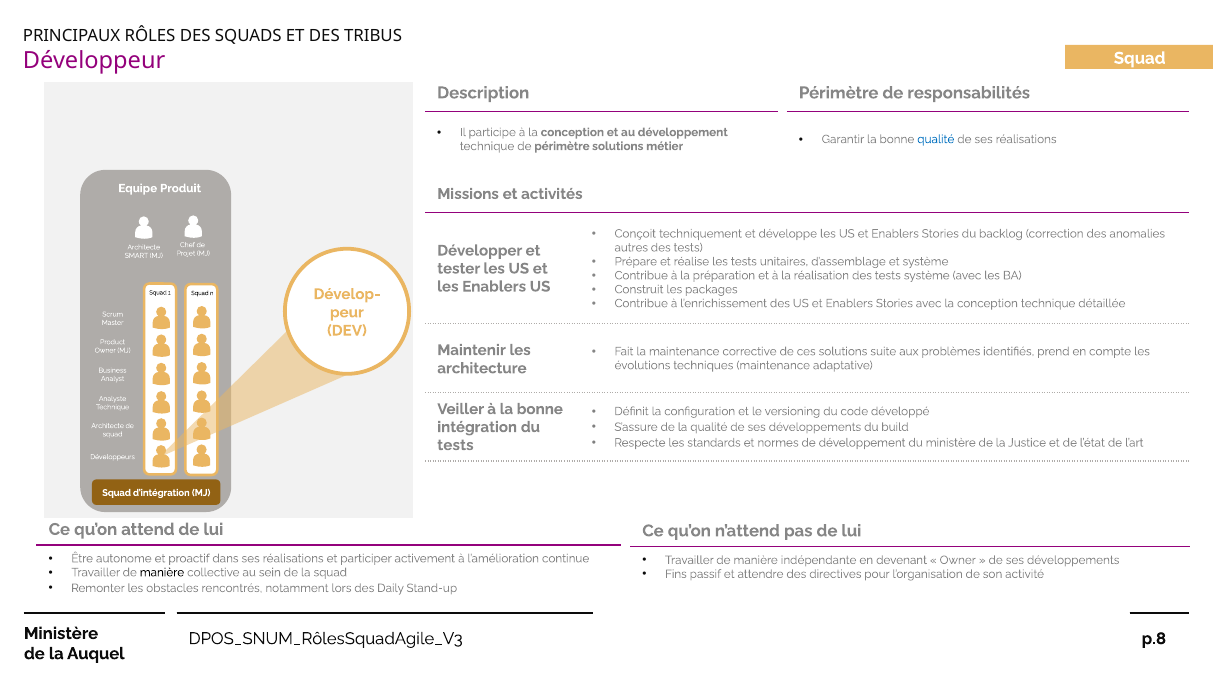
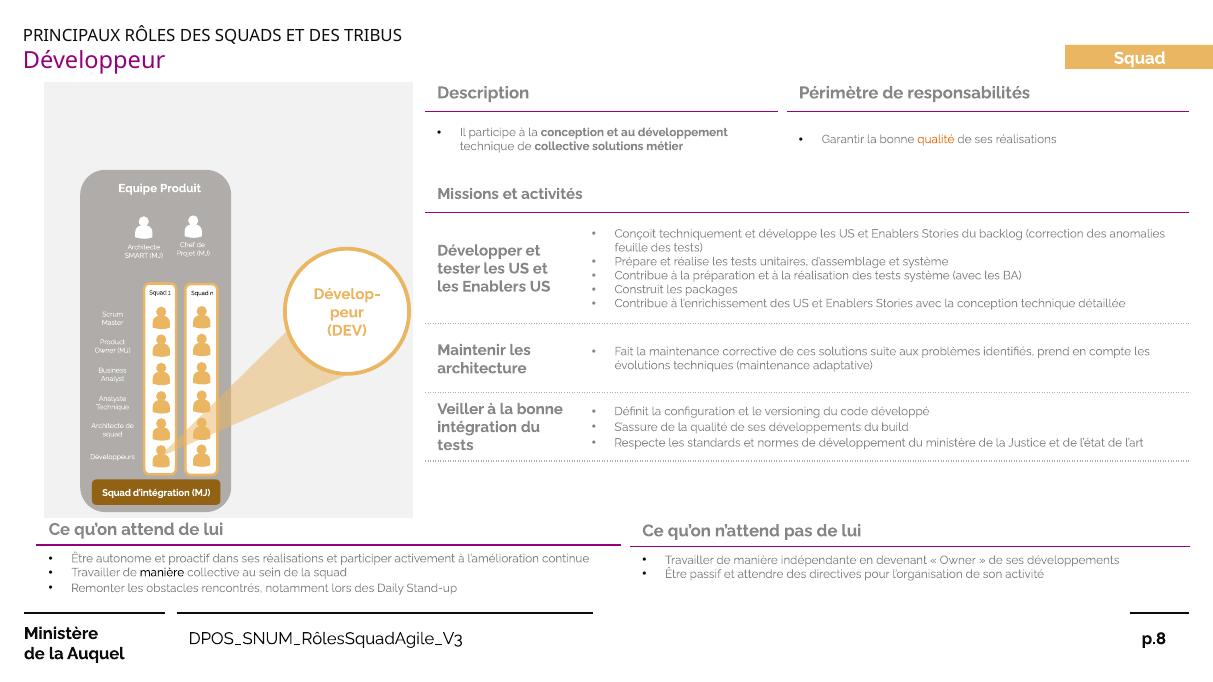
qualité colour: blue -> orange (936, 139)
de périmètre: périmètre -> collective (562, 146)
autres: autres -> feuille (631, 248)
Fins: Fins -> Être (676, 574)
